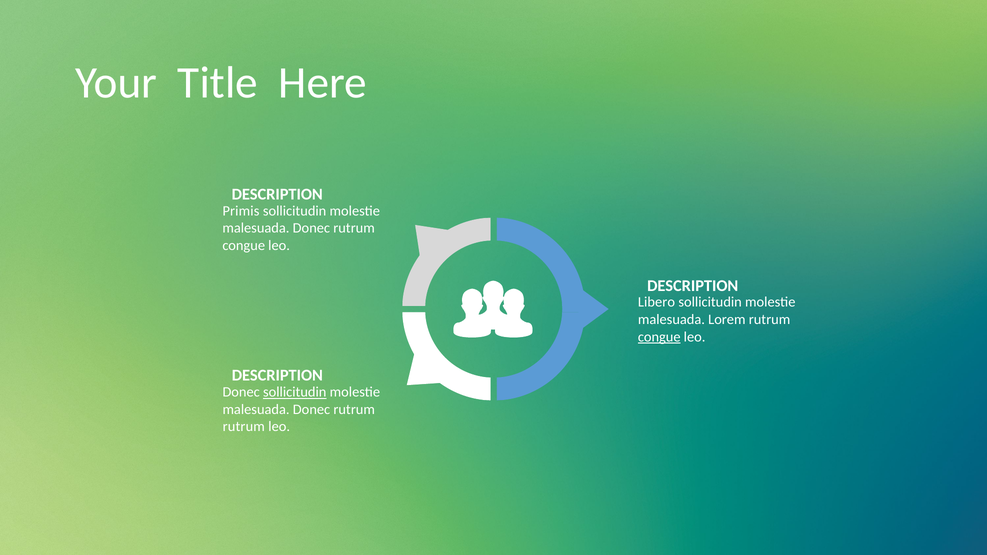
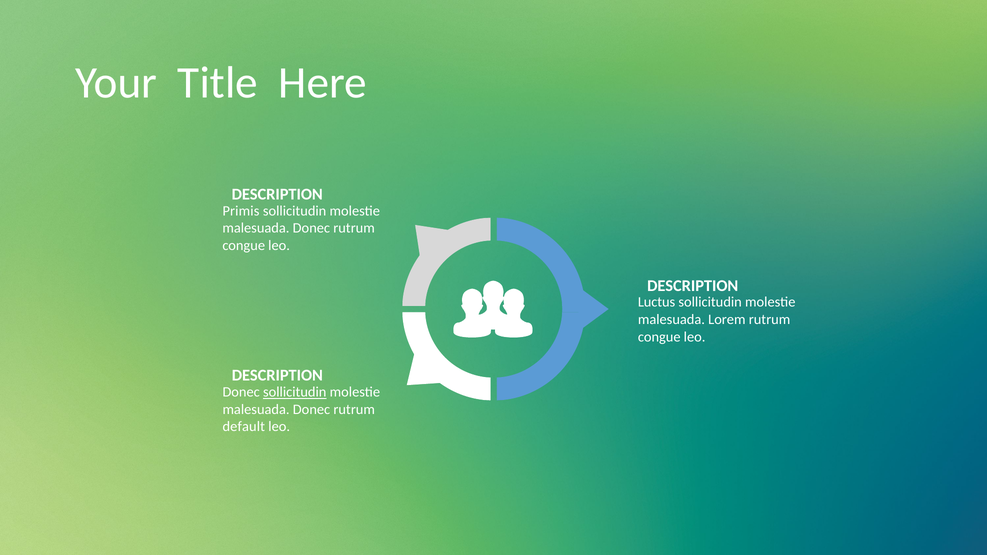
Libero: Libero -> Luctus (657, 302)
congue underline: present -> none (659, 337)
rutrum: rutrum -> default (244, 427)
